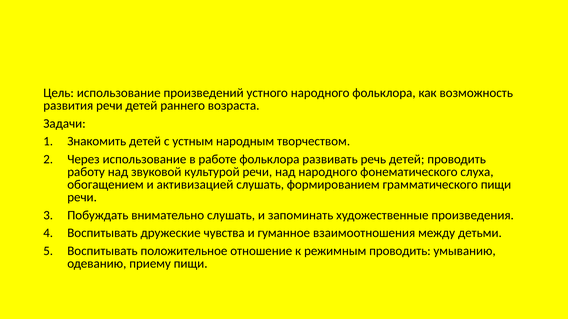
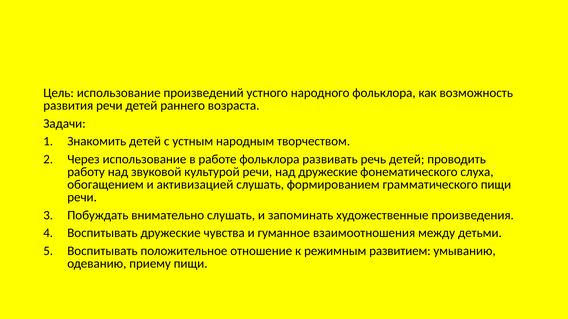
над народного: народного -> дружеские (328, 172)
режимным проводить: проводить -> развитием (400, 251)
